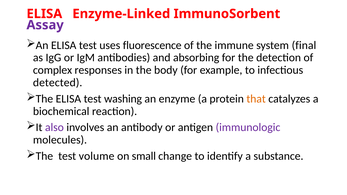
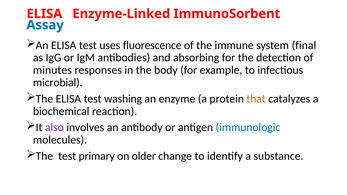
Assay colour: purple -> blue (45, 25)
complex: complex -> minutes (52, 70)
detected: detected -> microbial (58, 83)
immunologic colour: purple -> blue (248, 127)
volume: volume -> primary (97, 156)
small: small -> older (144, 156)
